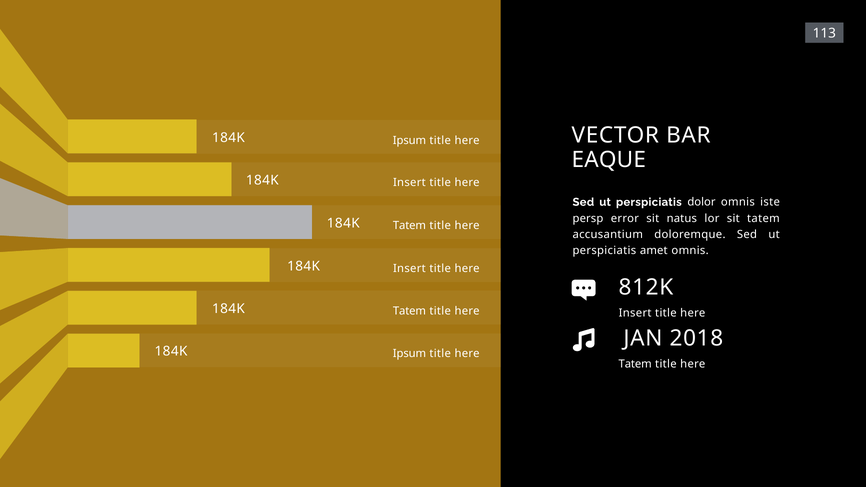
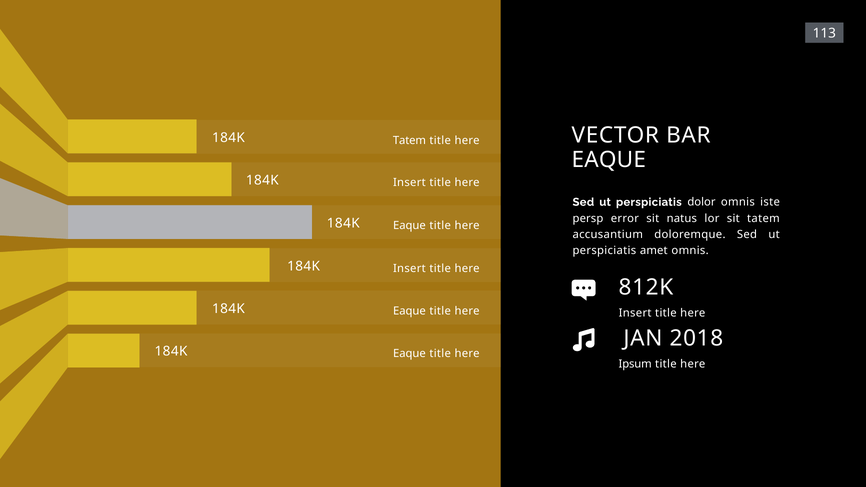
Ipsum: Ipsum -> Tatem (409, 140)
Tatem: Tatem -> Eaque (409, 226)
Tatem: Tatem -> Eaque (409, 311)
Ipsum: Ipsum -> Eaque (409, 353)
Tatem: Tatem -> Ipsum (635, 364)
